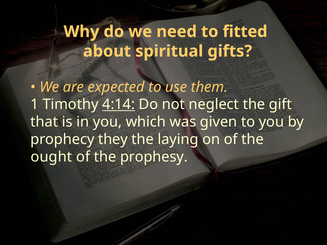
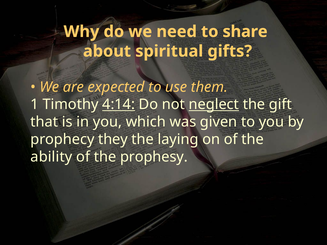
fitted: fitted -> share (245, 32)
neglect underline: none -> present (214, 105)
ought: ought -> ability (51, 157)
